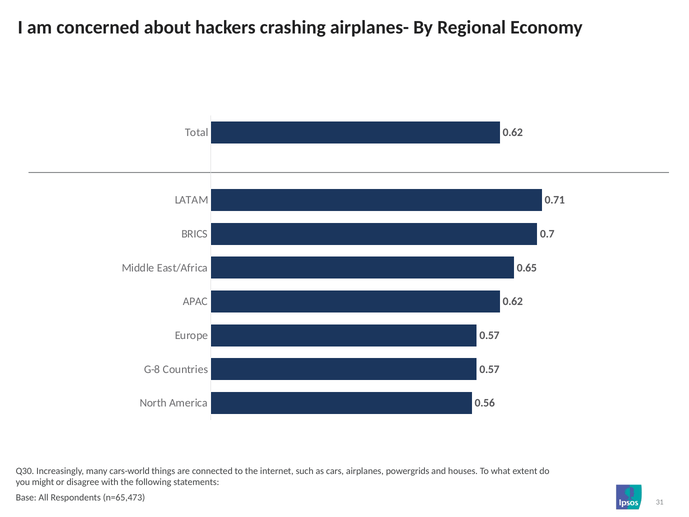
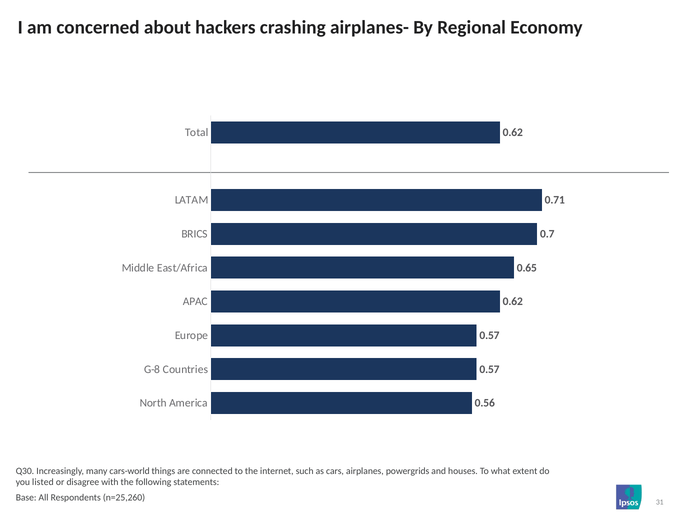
might: might -> listed (43, 482)
n=65,473: n=65,473 -> n=25,260 (124, 497)
